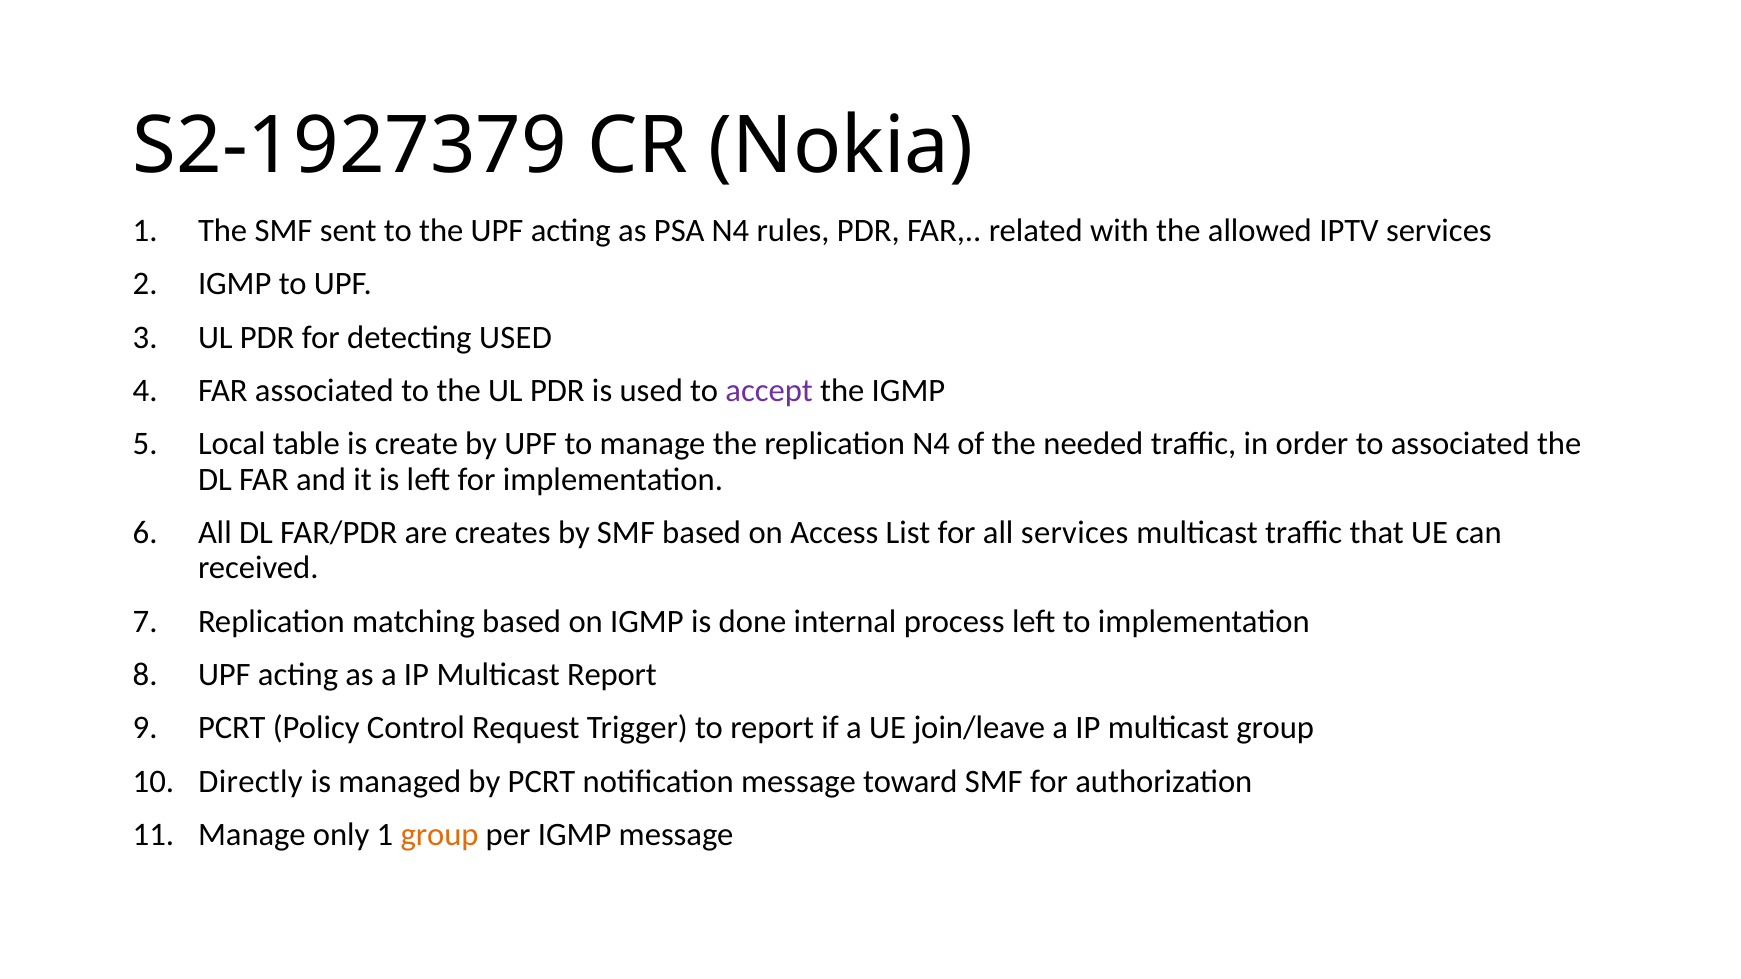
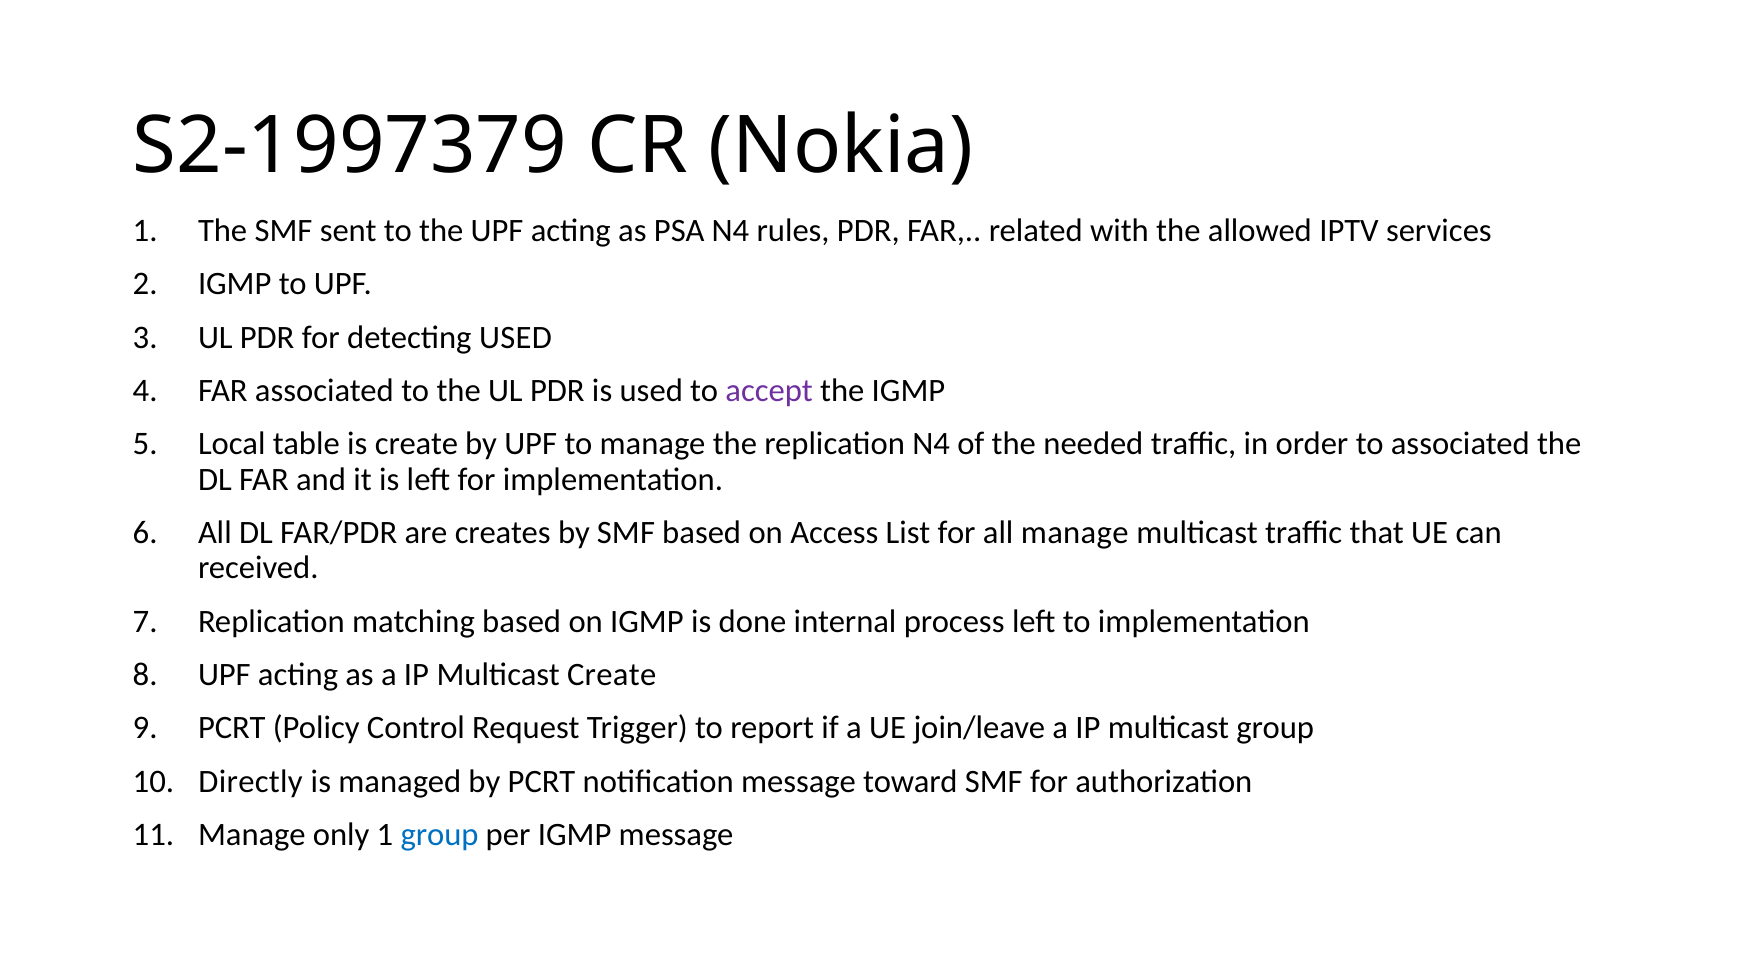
S2-1927379: S2-1927379 -> S2-1997379 (350, 146)
all services: services -> manage (1075, 533)
Multicast Report: Report -> Create (612, 675)
group colour: orange -> blue (440, 835)
